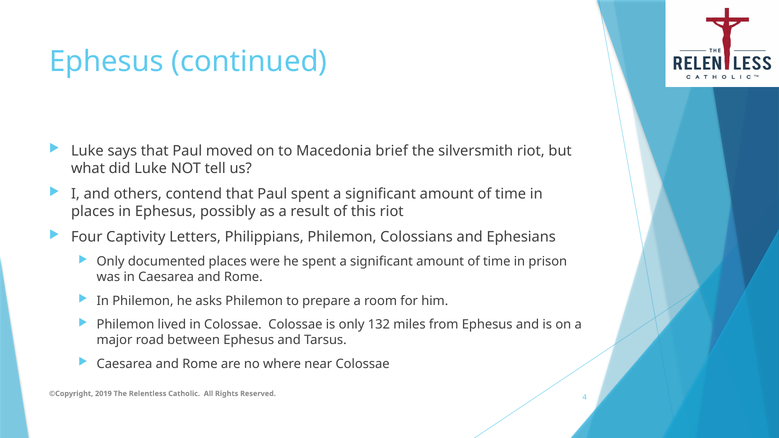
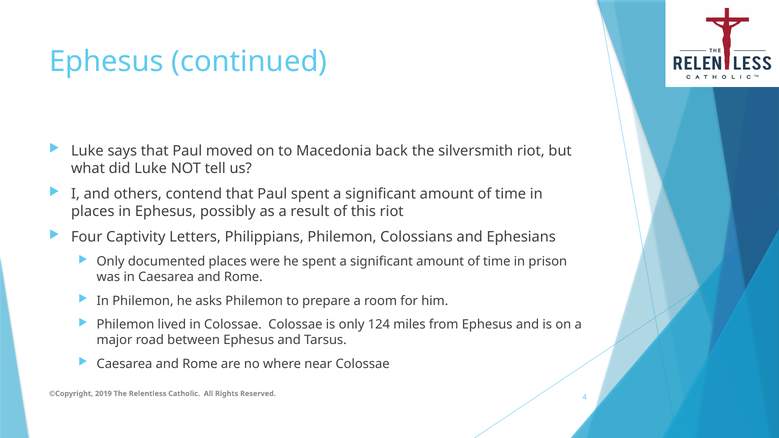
brief: brief -> back (392, 151)
132: 132 -> 124 (379, 325)
